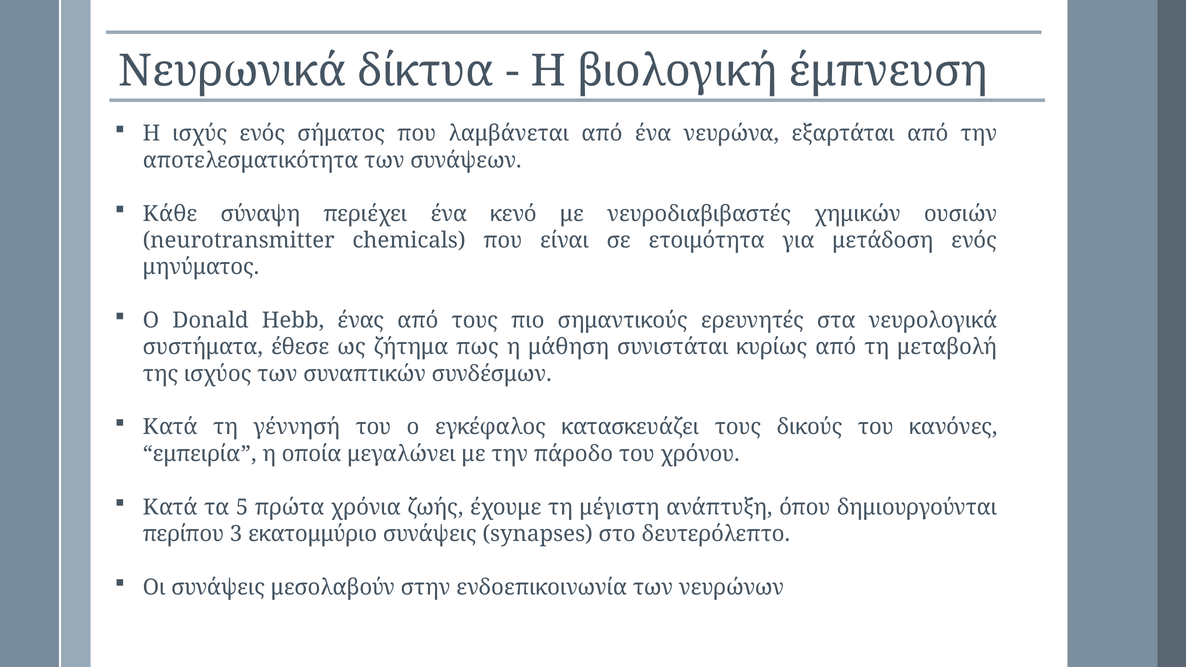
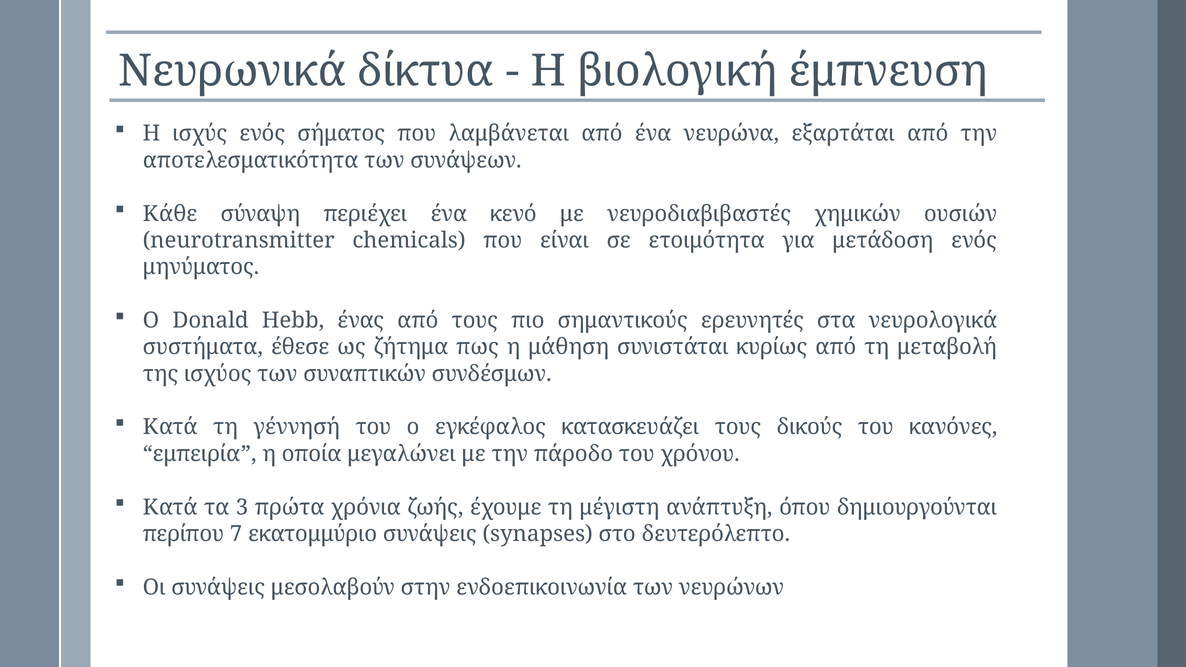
5: 5 -> 3 (242, 507)
3: 3 -> 7 (236, 534)
